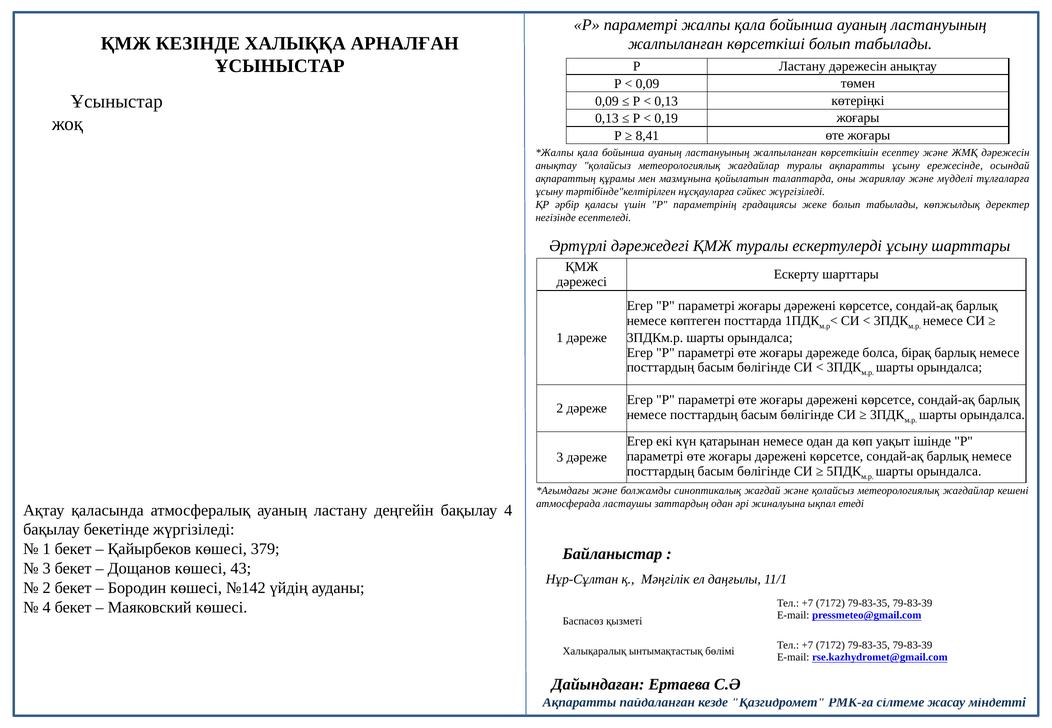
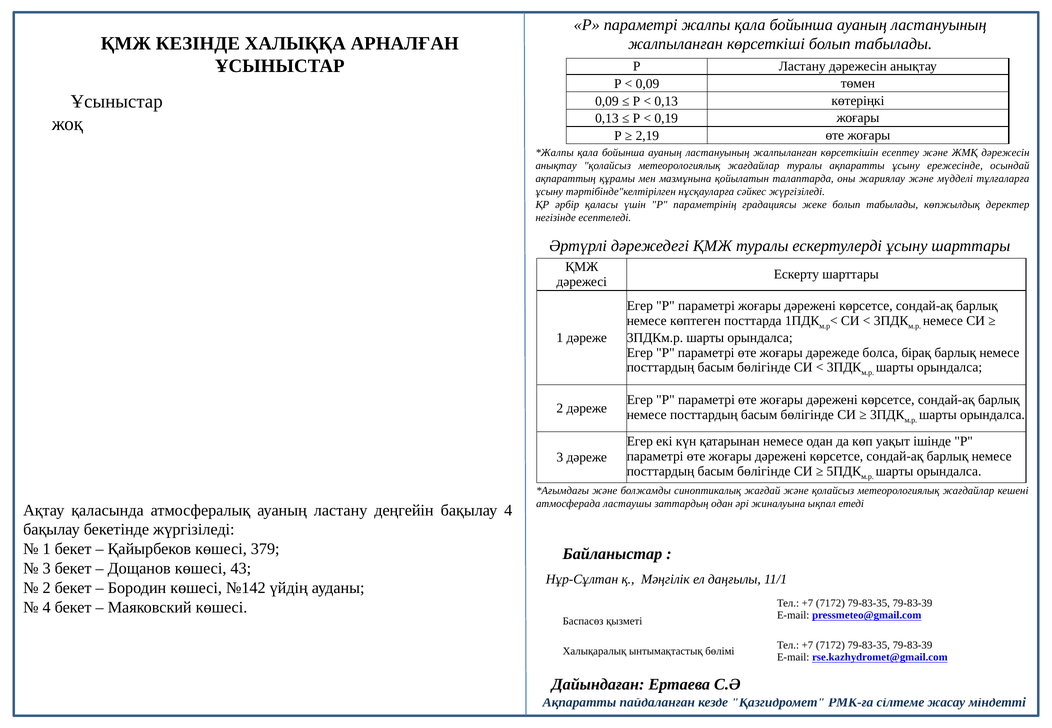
8,41: 8,41 -> 2,19 (647, 136)
